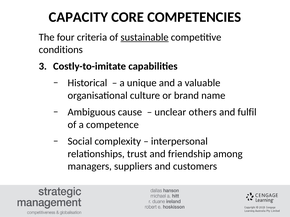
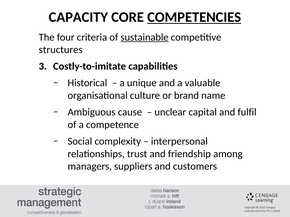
COMPETENCIES underline: none -> present (194, 17)
conditions: conditions -> structures (61, 50)
others: others -> capital (203, 112)
